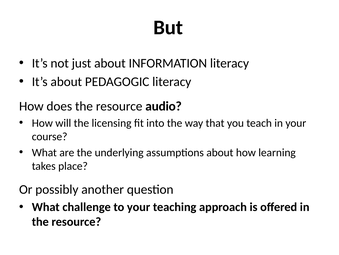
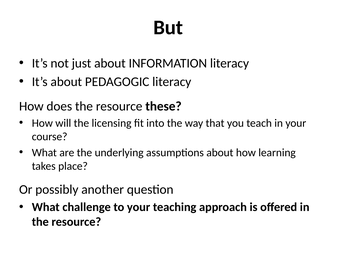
audio: audio -> these (163, 106)
